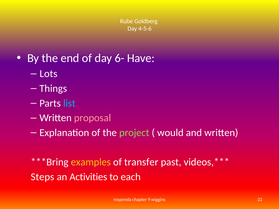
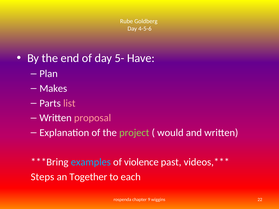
6-: 6- -> 5- (120, 58)
Lots: Lots -> Plan (49, 74)
Things: Things -> Makes (53, 89)
list colour: light blue -> pink (69, 103)
examples colour: yellow -> light blue (91, 162)
transfer: transfer -> violence (141, 162)
Activities: Activities -> Together (88, 177)
